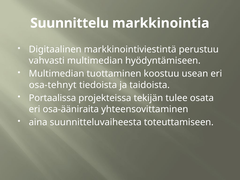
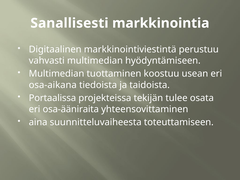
Suunnittelu: Suunnittelu -> Sanallisesti (69, 23)
osa-tehnyt: osa-tehnyt -> osa-aikana (53, 85)
